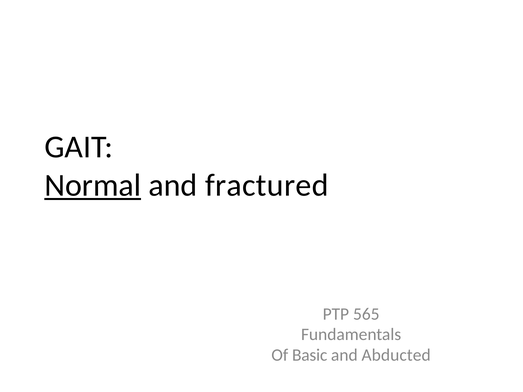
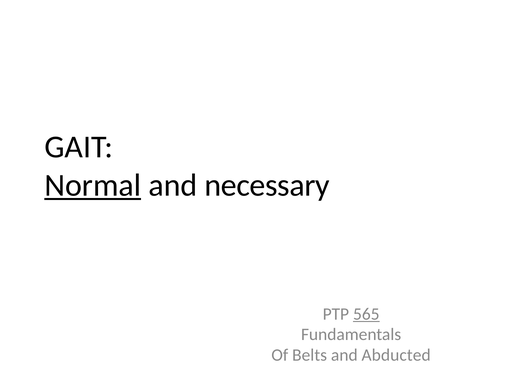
fractured: fractured -> necessary (267, 185)
565 underline: none -> present (366, 314)
Basic: Basic -> Belts (310, 355)
